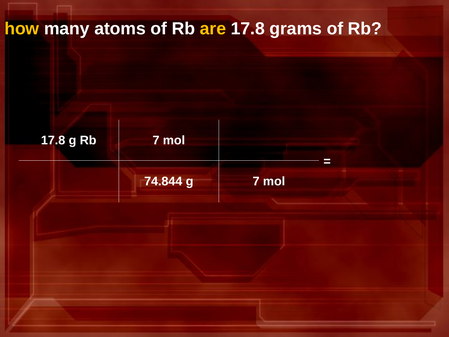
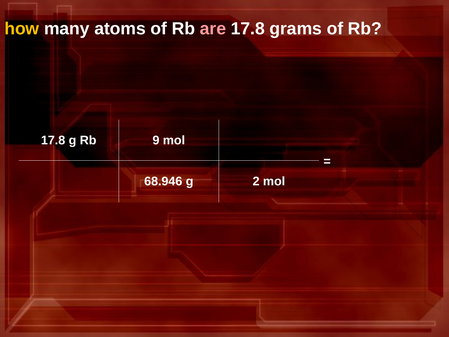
are colour: yellow -> pink (213, 29)
Rb 7: 7 -> 9 (156, 140)
74.844: 74.844 -> 68.946 (163, 181)
g 7: 7 -> 2 (256, 181)
